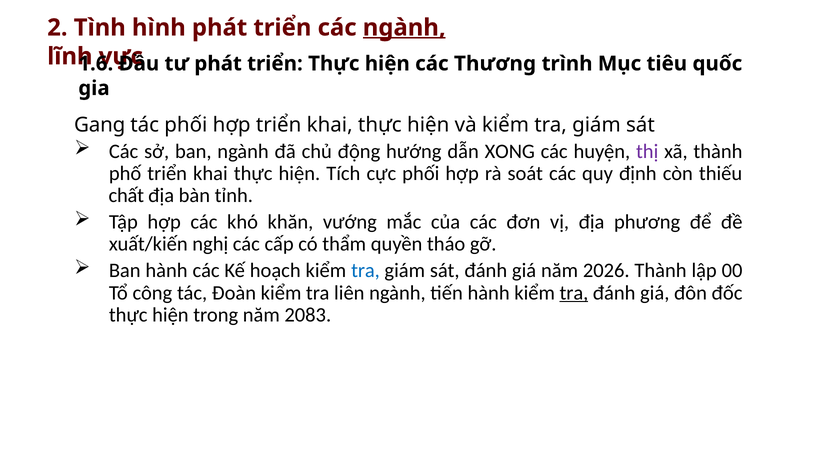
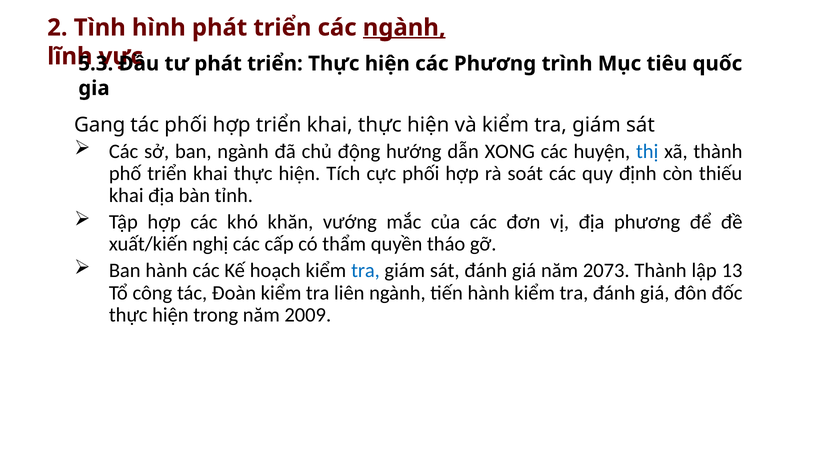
1.6: 1.6 -> 5.3 (96, 64)
các Thương: Thương -> Phương (495, 64)
thị colour: purple -> blue (647, 151)
chất: chất -> khai (126, 195)
2026: 2026 -> 2073 (606, 270)
00: 00 -> 13 (732, 270)
tra underline: present -> none (574, 293)
2083: 2083 -> 2009 (308, 315)
